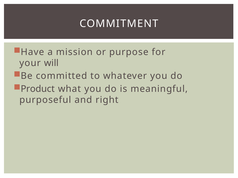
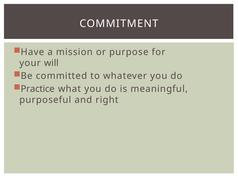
Product: Product -> Practice (38, 89)
